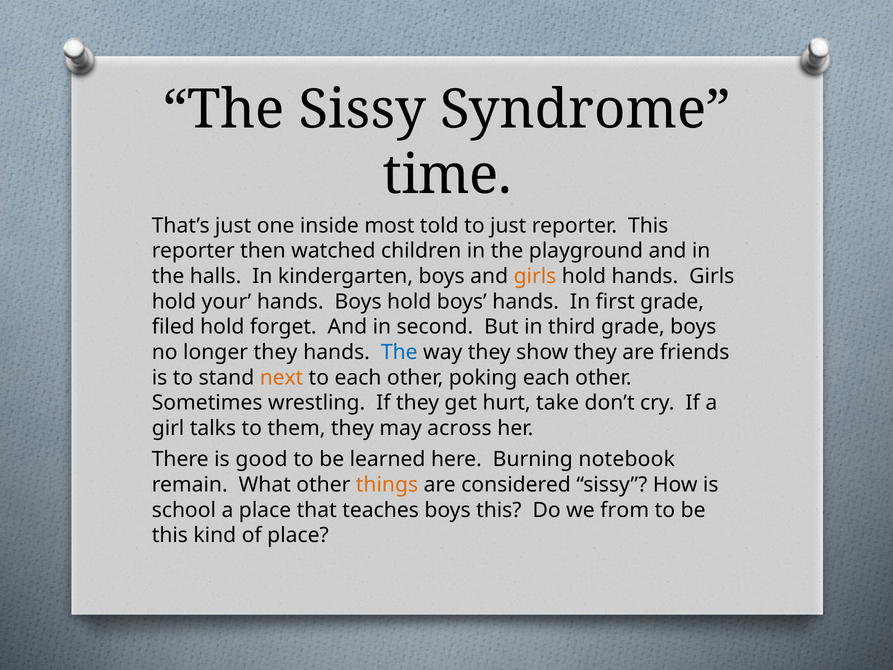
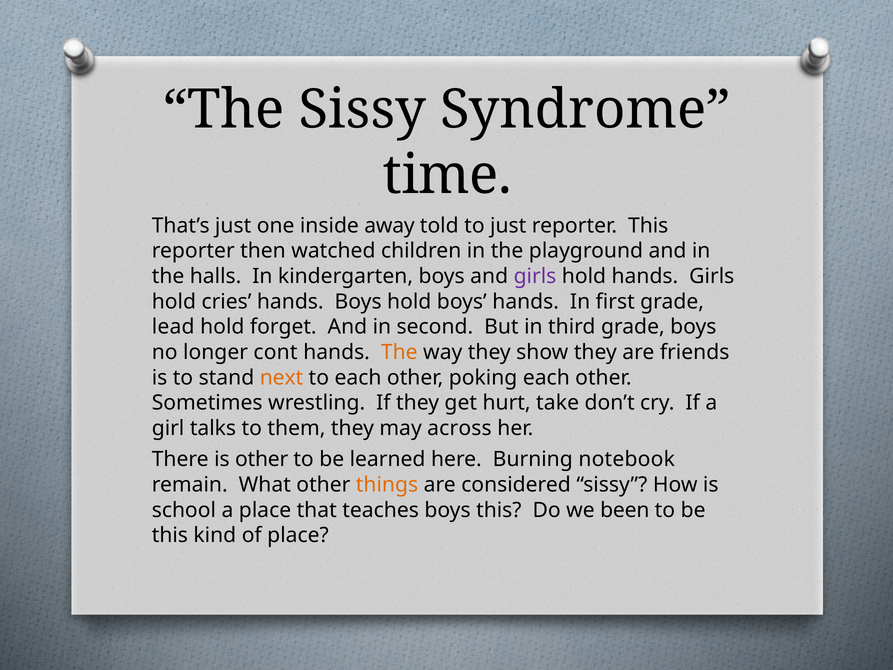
most: most -> away (389, 226)
girls colour: orange -> purple (535, 276)
your: your -> cries (226, 302)
filed: filed -> lead (173, 327)
longer they: they -> cont (276, 352)
The colour: blue -> orange (399, 352)
is good: good -> other (262, 459)
from: from -> been (625, 510)
